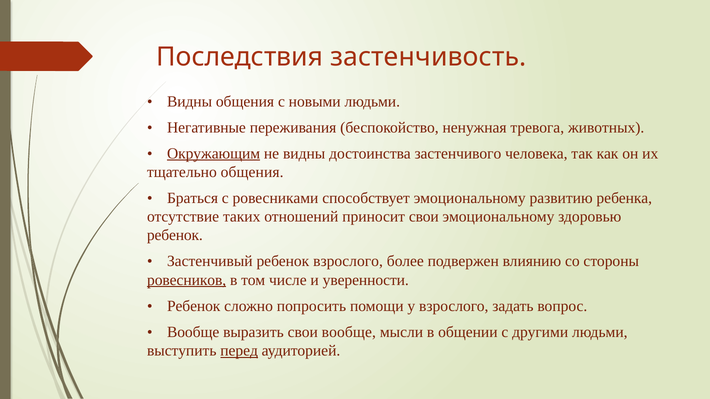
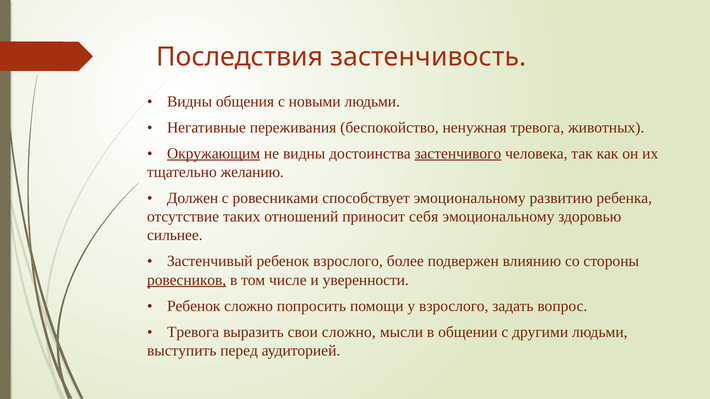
застенчивого underline: none -> present (458, 154)
тщательно общения: общения -> желанию (252, 172)
Браться: Браться -> Должен (193, 198)
приносит свои: свои -> себя (424, 217)
ребенок: ребенок -> сильнее (175, 236)
Вообще: Вообще -> Тревога (193, 332)
свои вообще: вообще -> сложно (349, 332)
перед underline: present -> none (239, 351)
